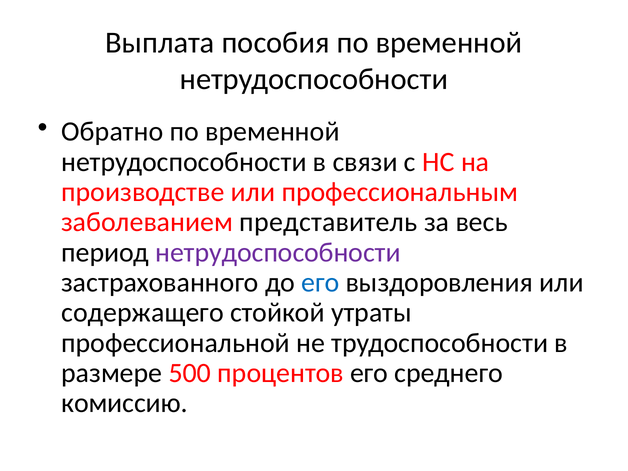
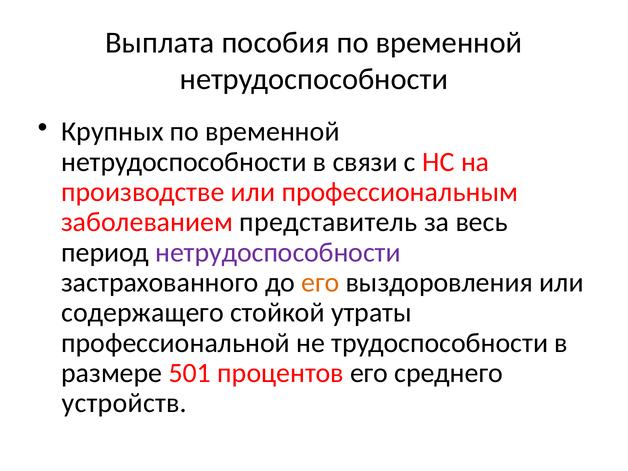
Обратно: Обратно -> Крупных (112, 132)
его colour: blue -> orange (320, 283)
500: 500 -> 501 (190, 373)
комиссию: комиссию -> устройств (124, 403)
